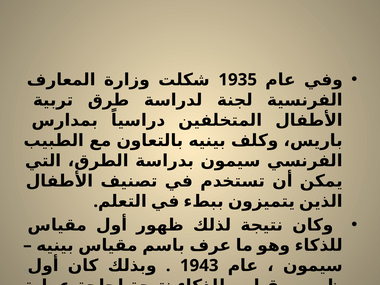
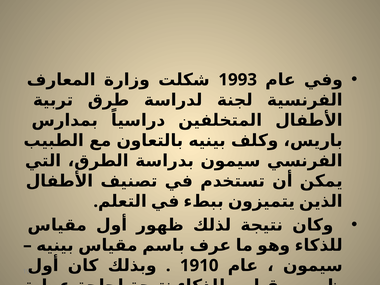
1935: 1935 -> 1993 (238, 80)
1943: 1943 -> 1910 (199, 266)
